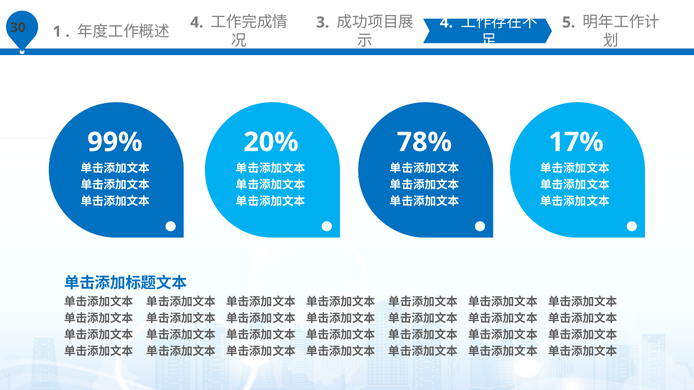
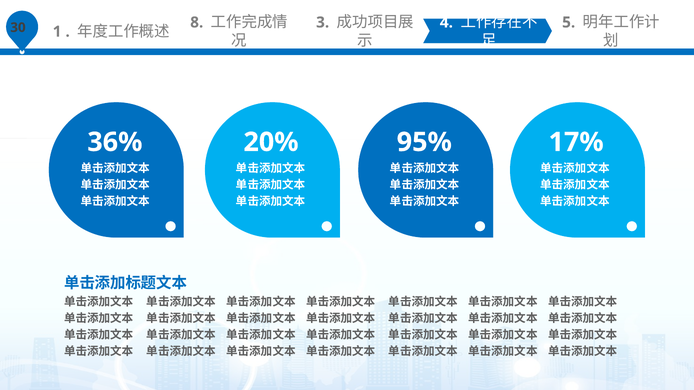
4: 4 -> 8 (197, 22)
99%: 99% -> 36% (115, 142)
78%: 78% -> 95% (424, 142)
